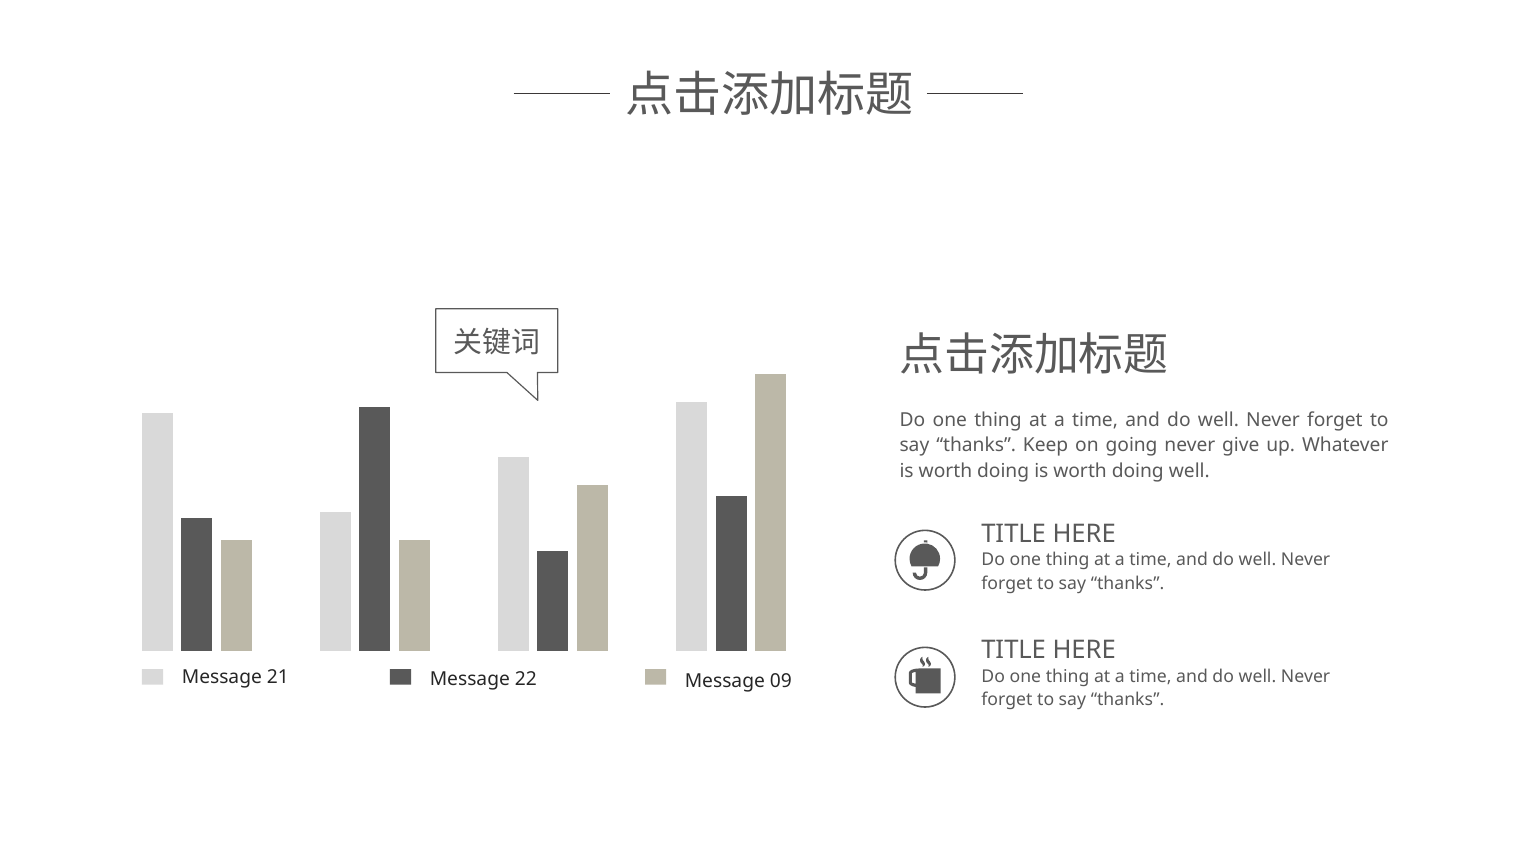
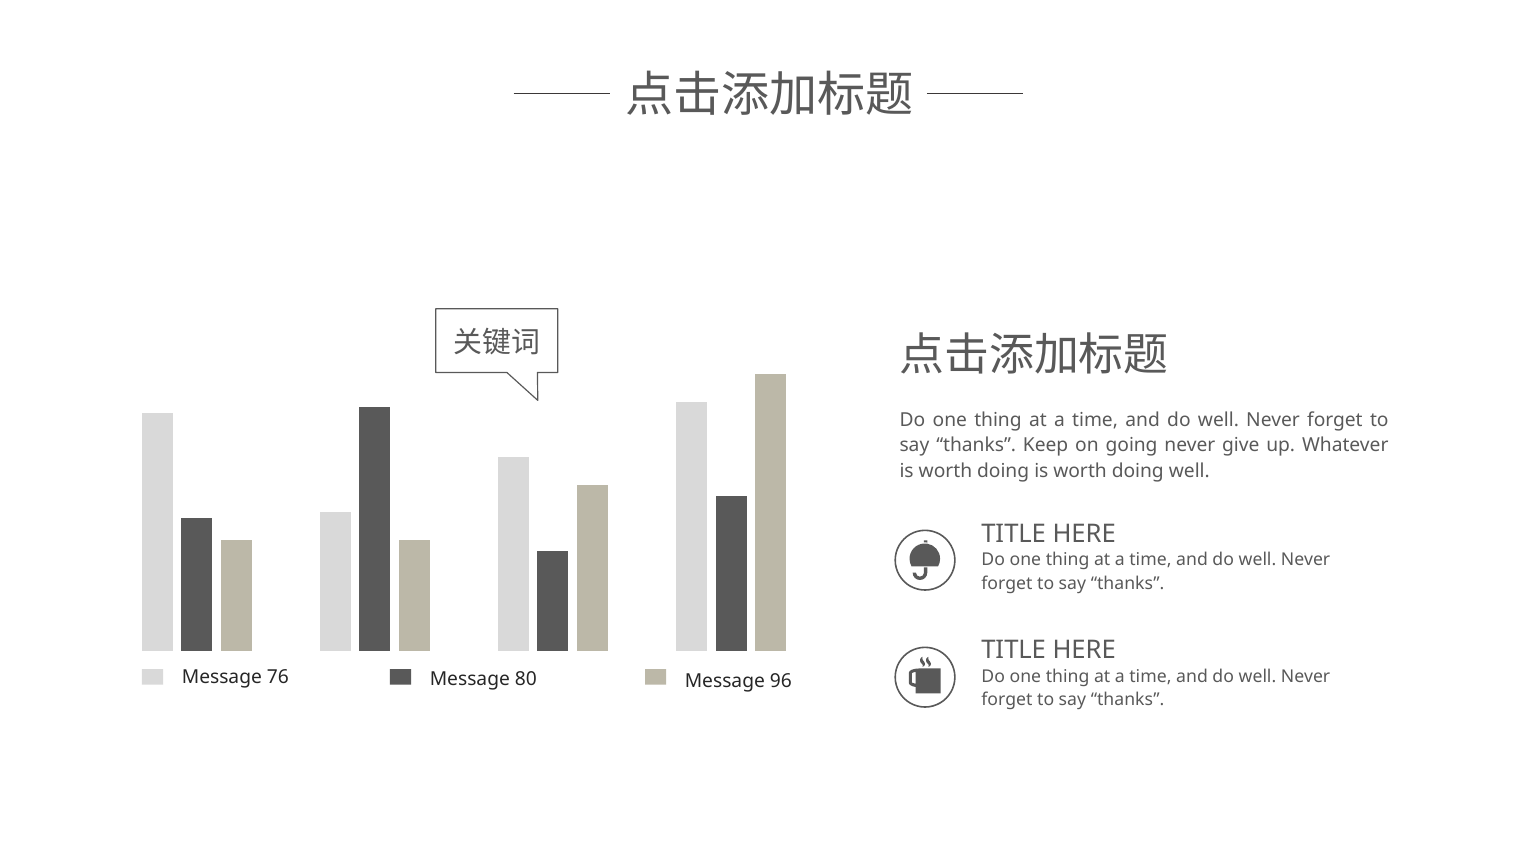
21: 21 -> 76 (278, 677)
22: 22 -> 80 (526, 679)
09: 09 -> 96 (781, 681)
